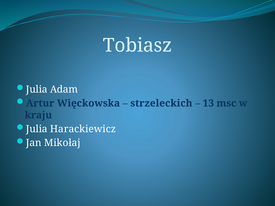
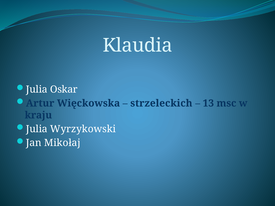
Tobiasz: Tobiasz -> Klaudia (138, 45)
Adam: Adam -> Oskar (64, 89)
Harackiewicz: Harackiewicz -> Wyrzykowski (83, 129)
